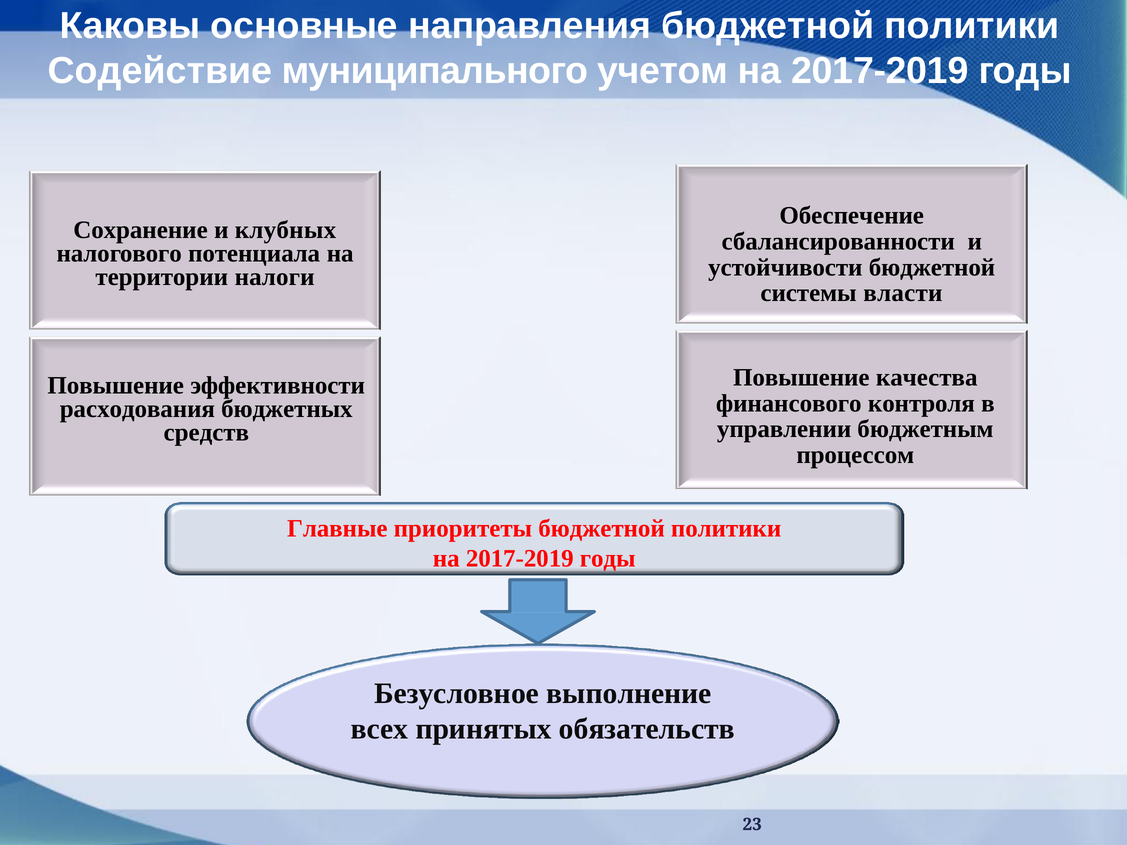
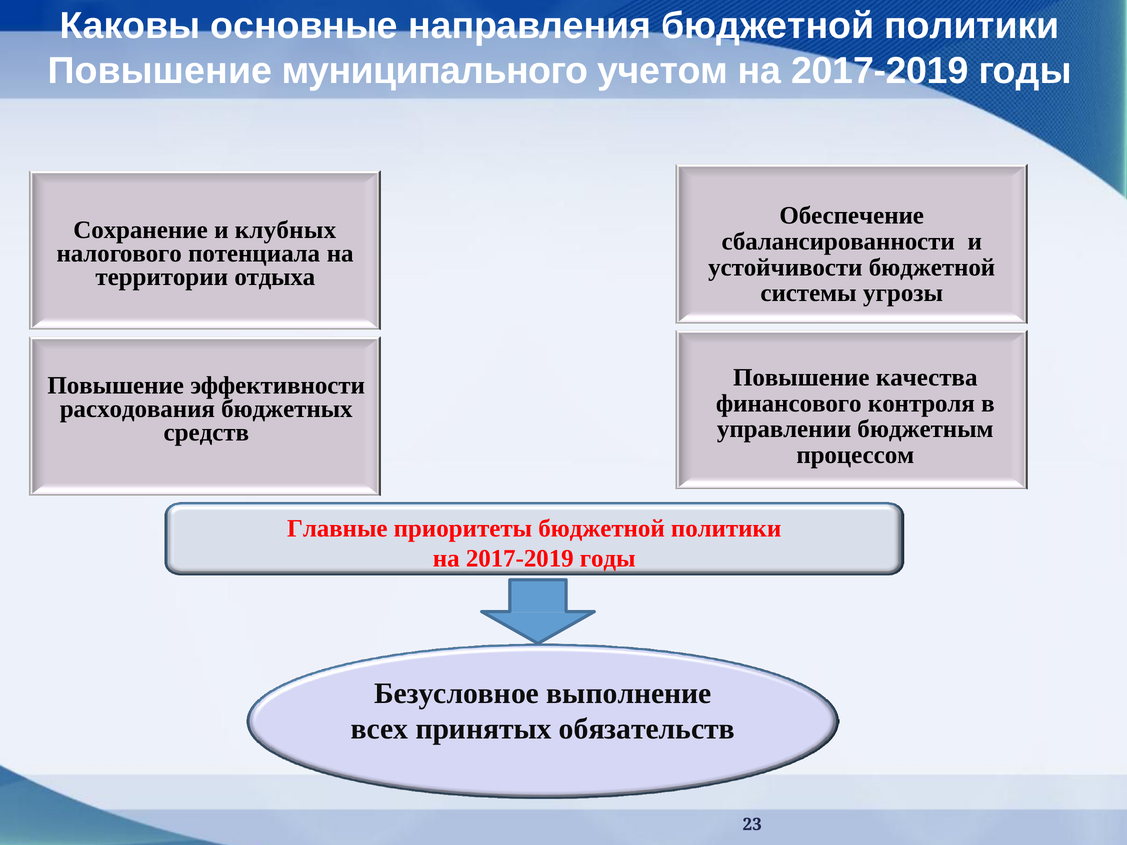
Содействие: Содействие -> Повышение (160, 71)
налоги: налоги -> отдыха (275, 277)
власти: власти -> угрозы (903, 293)
